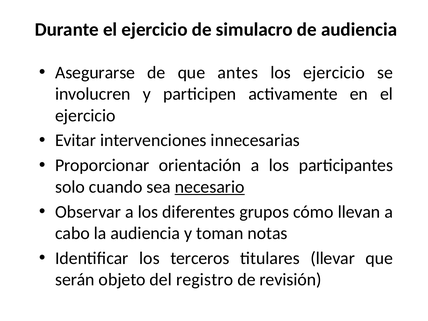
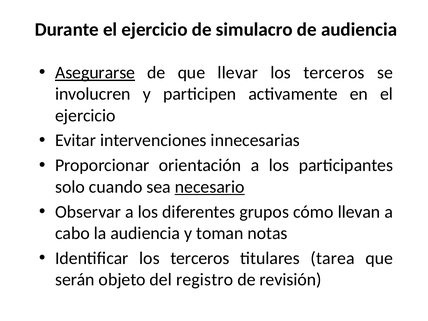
Asegurarse underline: none -> present (95, 73)
antes: antes -> llevar (238, 73)
ejercicio: ejercicio -> terceros (334, 73)
llevar: llevar -> tarea (333, 258)
